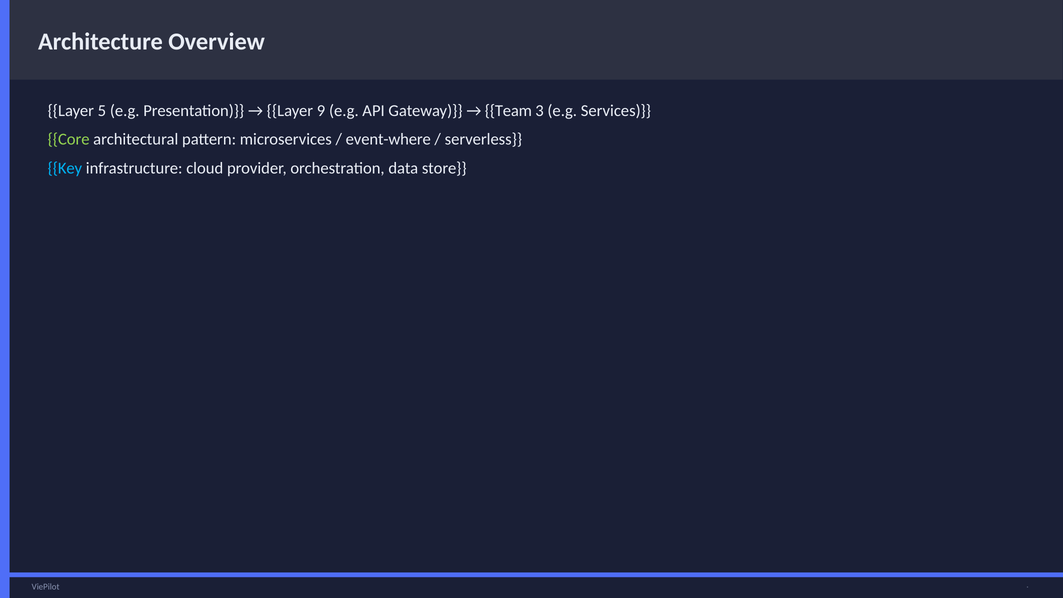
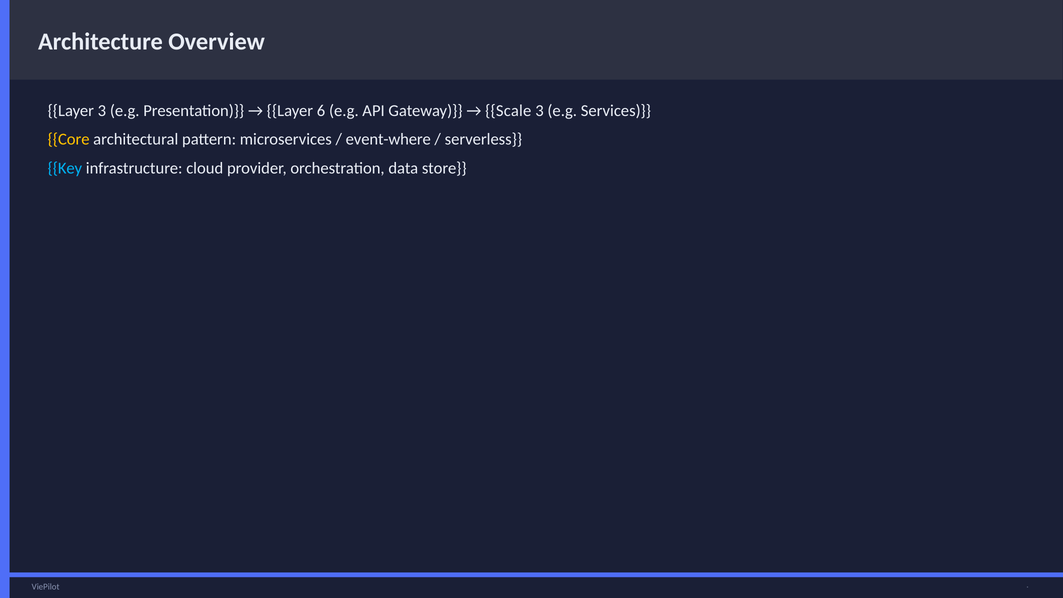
Layer 5: 5 -> 3 (102, 111)
9: 9 -> 6 (321, 111)
Team: Team -> Scale (508, 111)
Core colour: light green -> yellow (69, 139)
